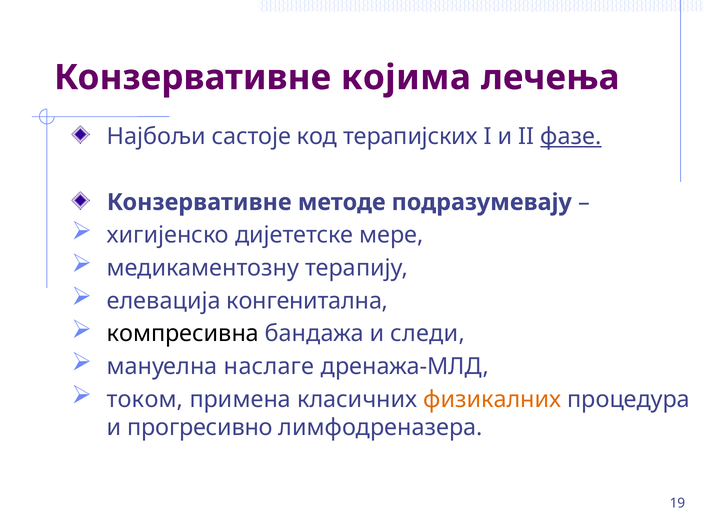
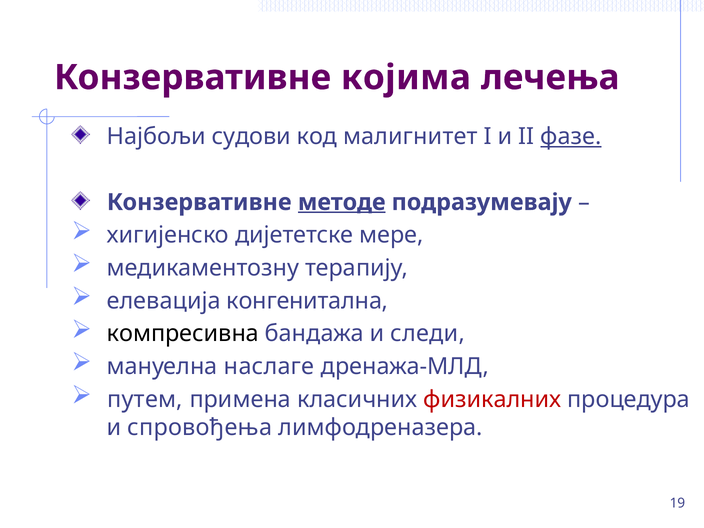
састоје: састоје -> судови (251, 137)
терапијских: терапијских -> малигнитет (410, 137)
методе underline: none -> present (342, 202)
током: током -> путем (145, 399)
физикалних colour: orange -> red (492, 399)
прогресивно: прогресивно -> спровођења (200, 427)
